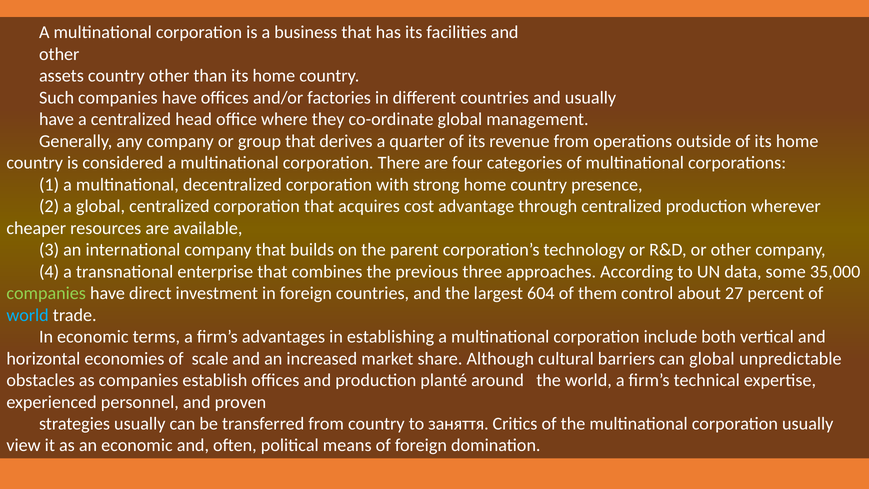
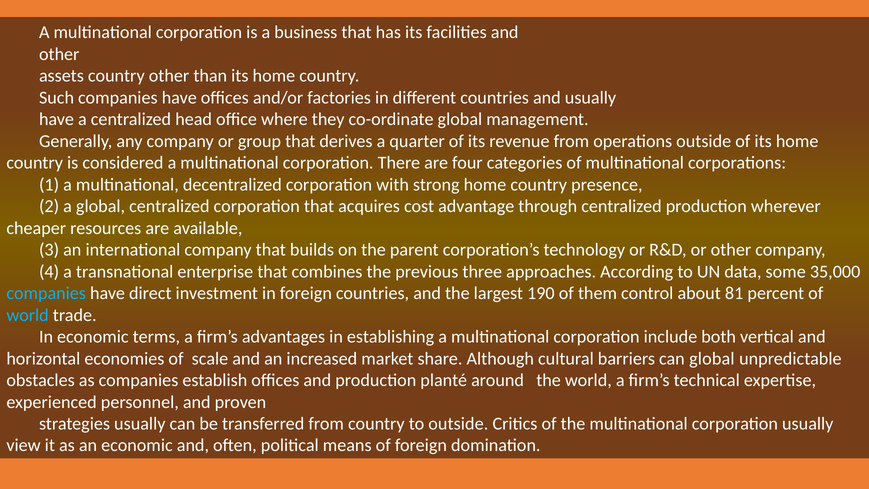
companies colour: light green -> light blue (46, 293)
604: 604 -> 190 (541, 293)
27: 27 -> 81 (734, 293)
to заняття: заняття -> outside (458, 424)
